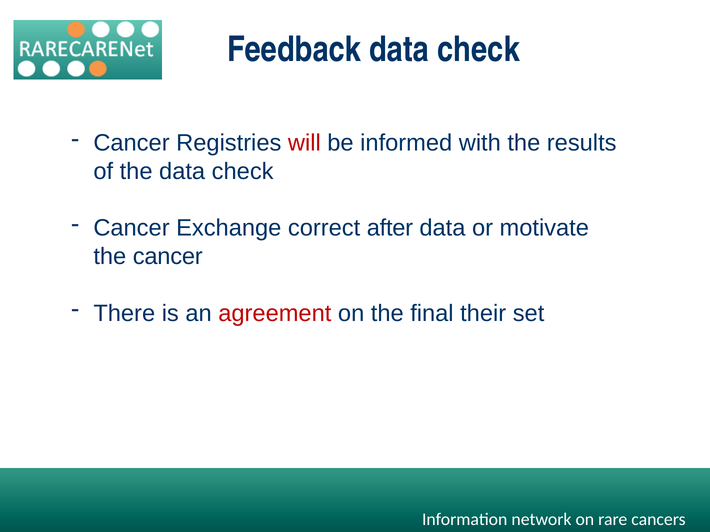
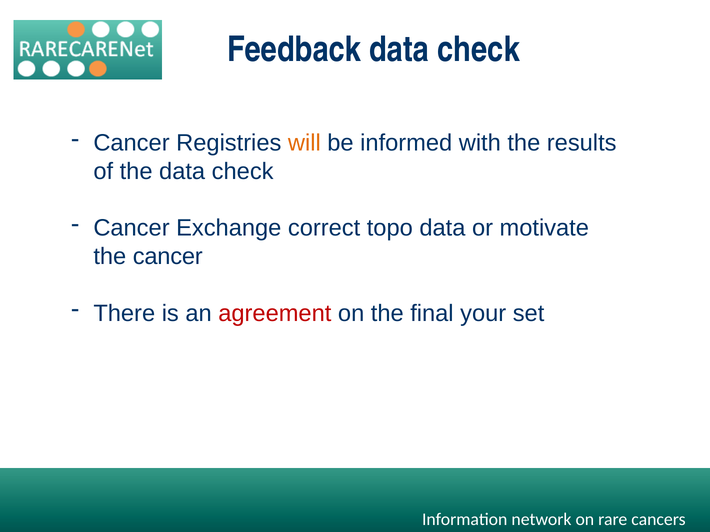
will colour: red -> orange (304, 143)
after: after -> topo (390, 228)
their: their -> your (483, 314)
